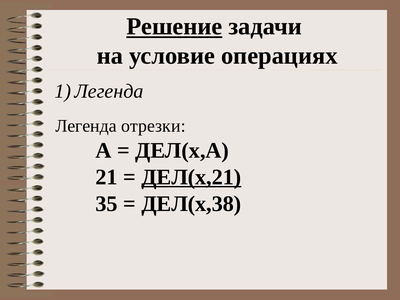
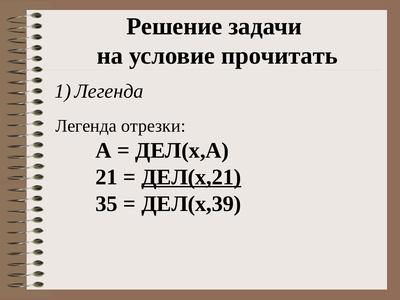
Решение underline: present -> none (174, 27)
операциях: операциях -> прочитать (279, 56)
ДЕЛ(x,38: ДЕЛ(x,38 -> ДЕЛ(x,39 (191, 204)
